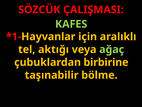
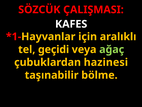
KAFES colour: light green -> white (71, 24)
aktığı: aktığı -> geçidi (54, 49)
birbirine: birbirine -> hazinesi (106, 62)
